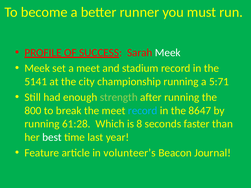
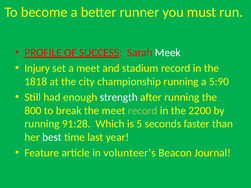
Meek: Meek -> Injury (37, 68)
5141: 5141 -> 1818 (36, 82)
5:71: 5:71 -> 5:90 (219, 82)
strength colour: light green -> white (119, 97)
record colour: light blue -> light green (143, 111)
8647: 8647 -> 2200 (200, 111)
61:28: 61:28 -> 91:28 (76, 124)
8: 8 -> 5 (139, 124)
